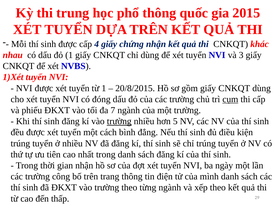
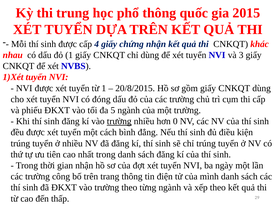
cụm underline: present -> none (230, 99)
7: 7 -> 5 (113, 110)
5: 5 -> 0 (175, 121)
